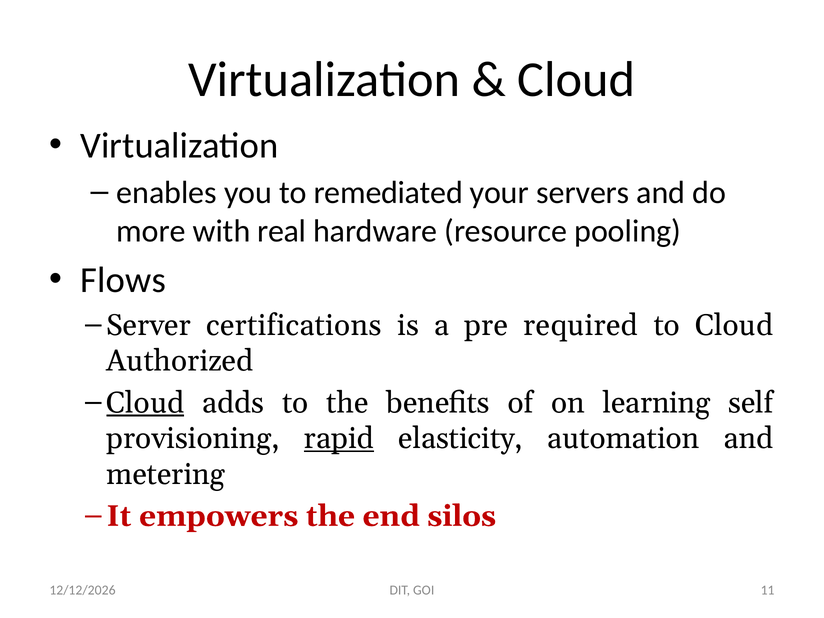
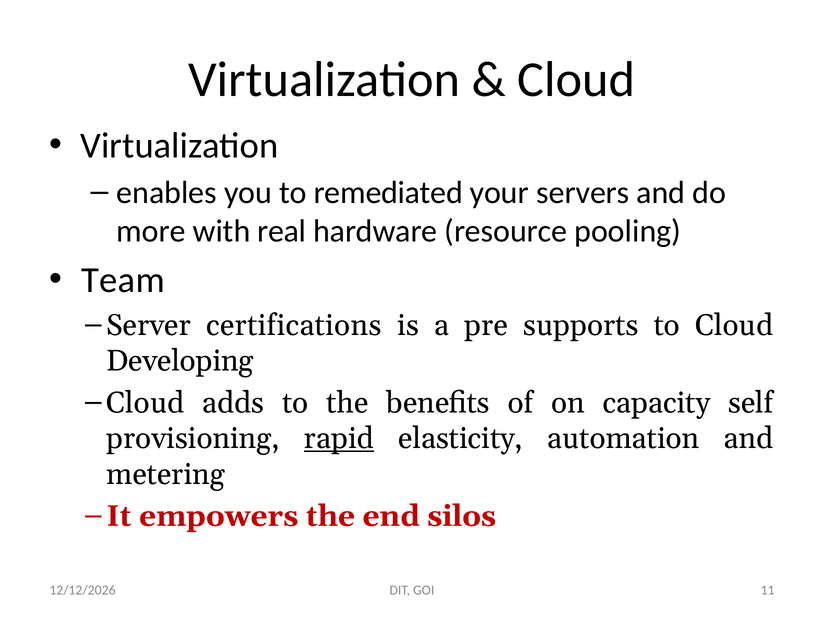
Flows: Flows -> Team (123, 280)
required: required -> supports (581, 325)
Authorized: Authorized -> Developing (180, 361)
Cloud underline: present -> none (145, 403)
learning: learning -> capacity (657, 403)
